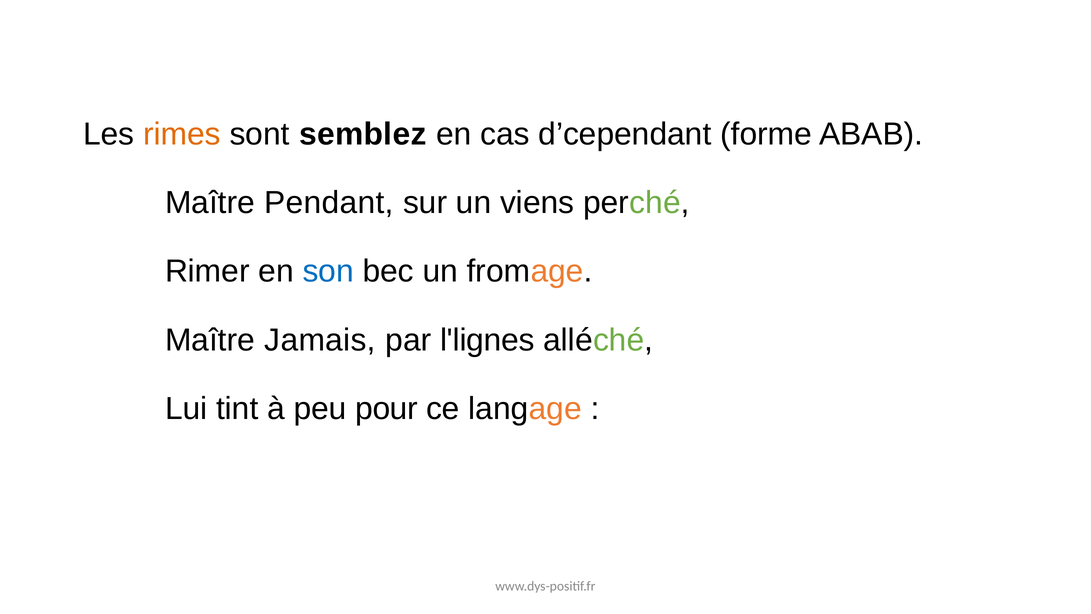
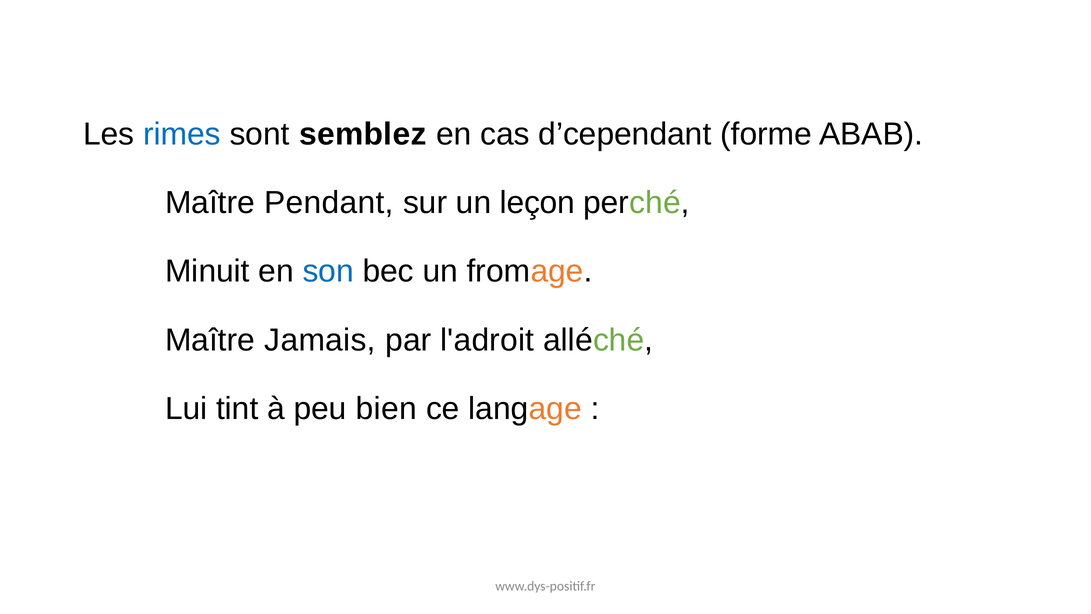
rimes colour: orange -> blue (182, 134)
viens: viens -> leçon (537, 203)
Rimer: Rimer -> Minuit (207, 271)
l'lignes: l'lignes -> l'adroit (487, 340)
pour: pour -> bien (386, 408)
